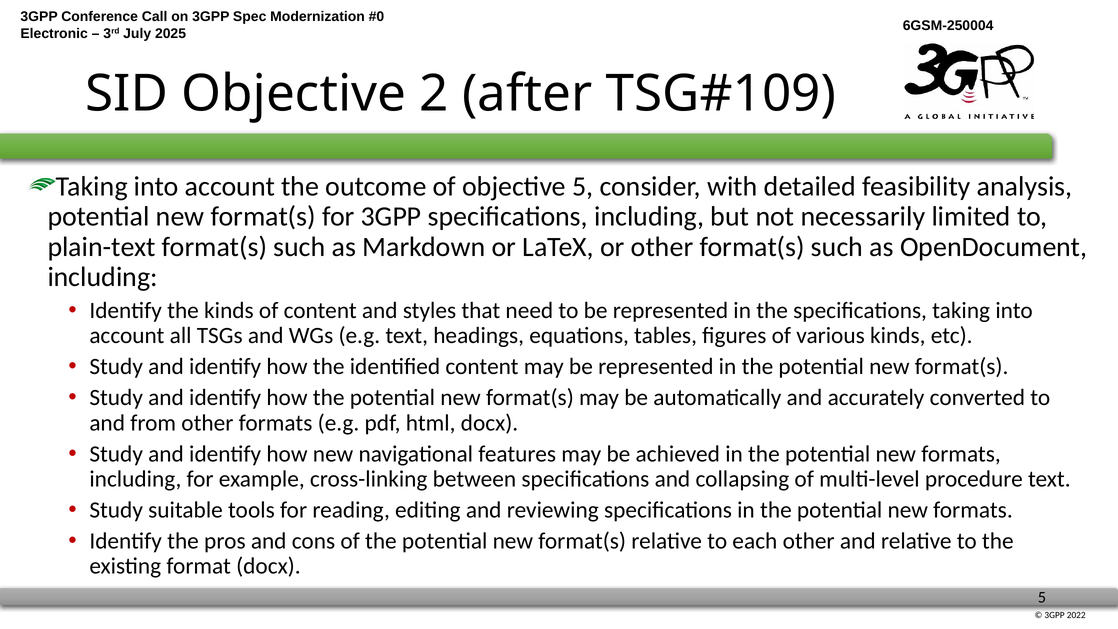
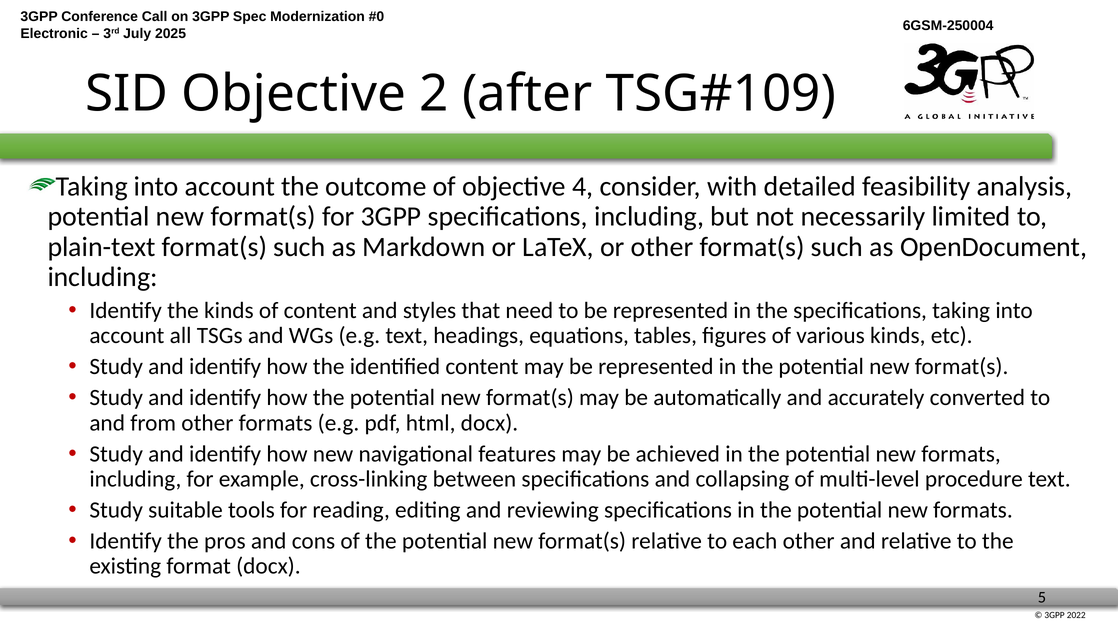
objective 5: 5 -> 4 (583, 187)
